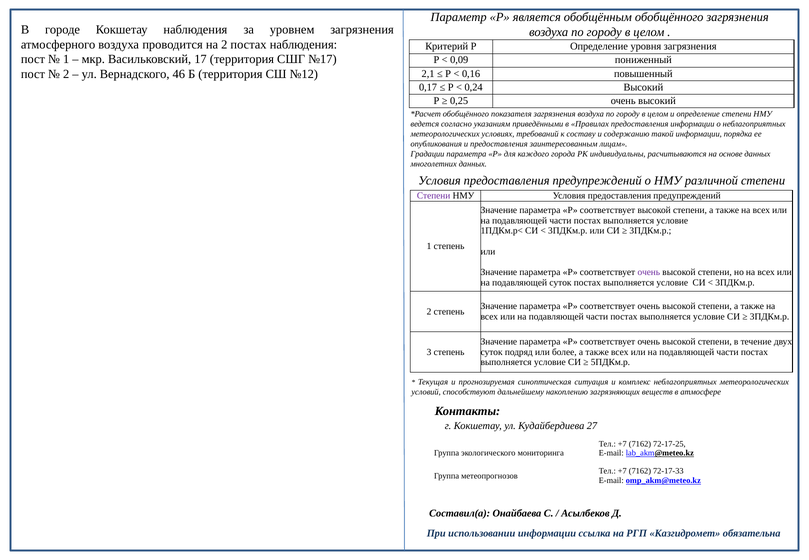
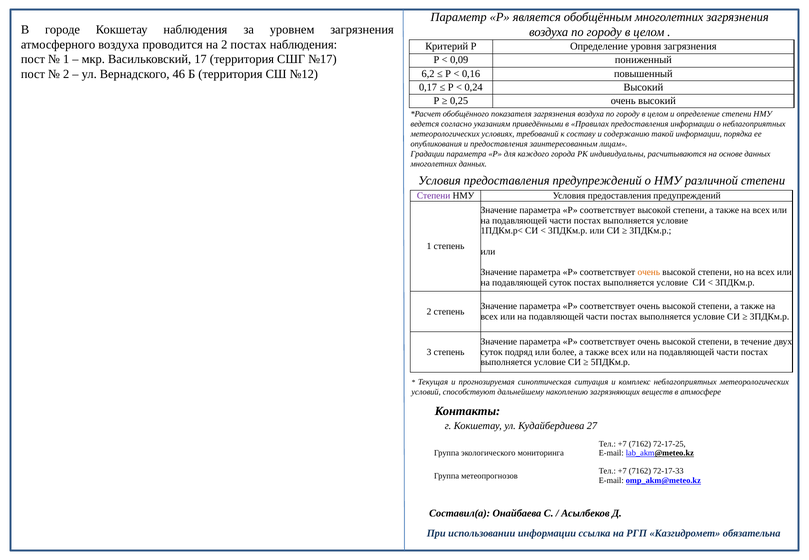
обобщённым обобщённого: обобщённого -> многолетних (669, 17)
2,1: 2,1 -> 6,2 (428, 74)
очень colour: purple -> orange (649, 272)
